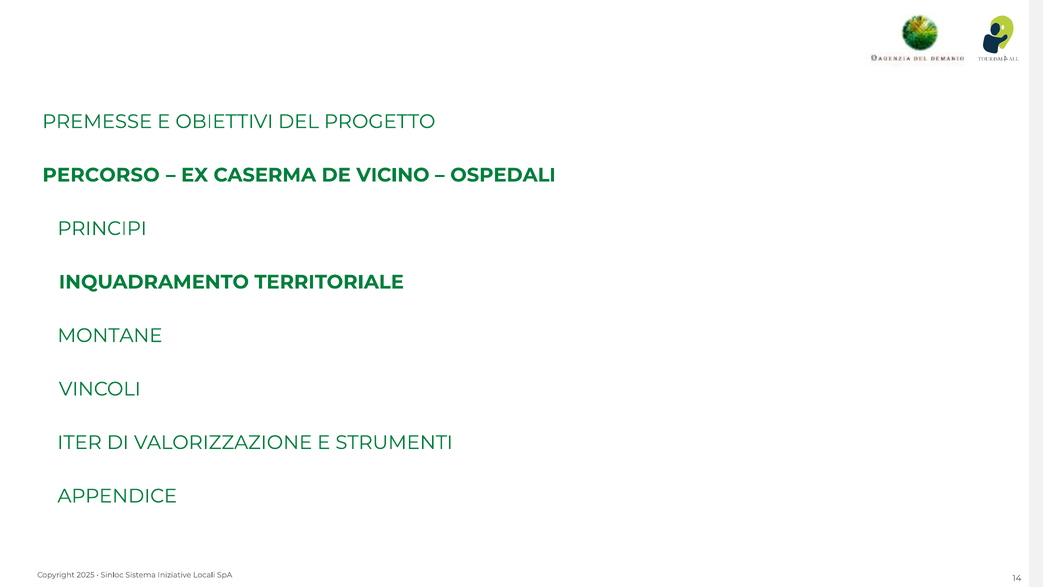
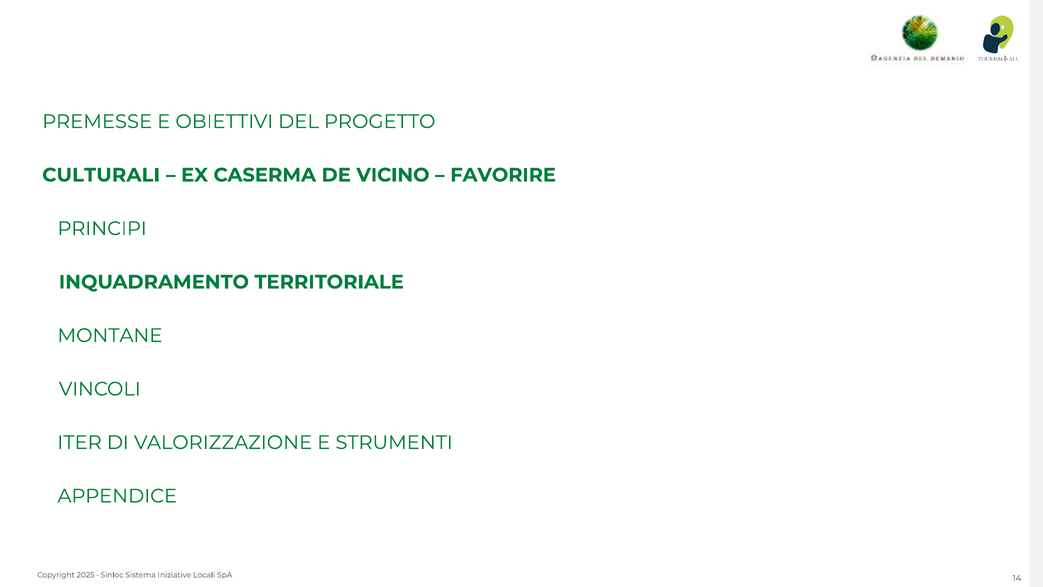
PERCORSO: PERCORSO -> CULTURALI (101, 175)
OSPEDALI: OSPEDALI -> FAVORIRE (503, 175)
